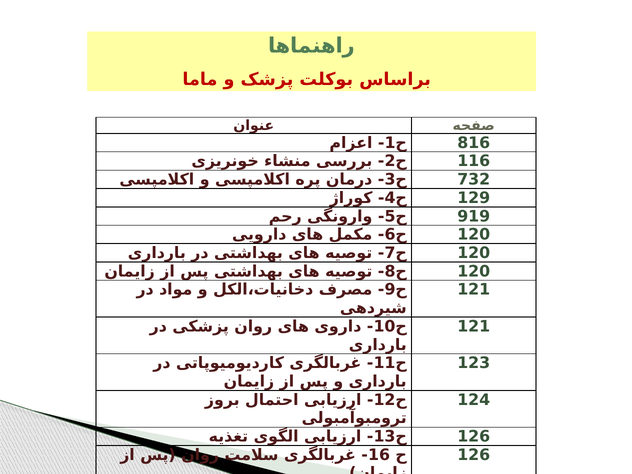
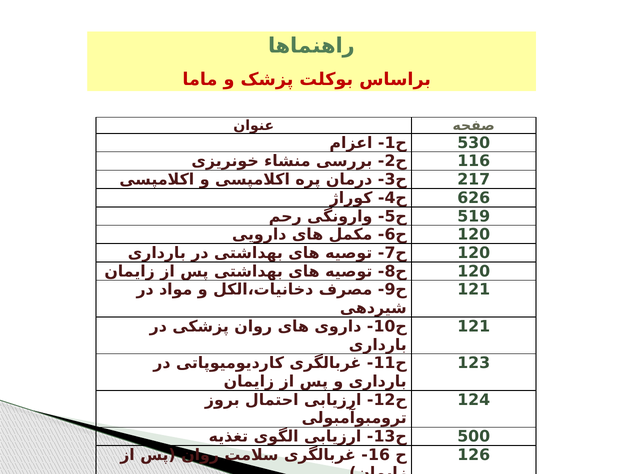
816: 816 -> 530 (474, 143)
732: 732 -> 217 (474, 180)
129: 129 -> 626 (474, 198)
919: 919 -> 519 (474, 216)
126: 126 -> 500 (474, 437)
